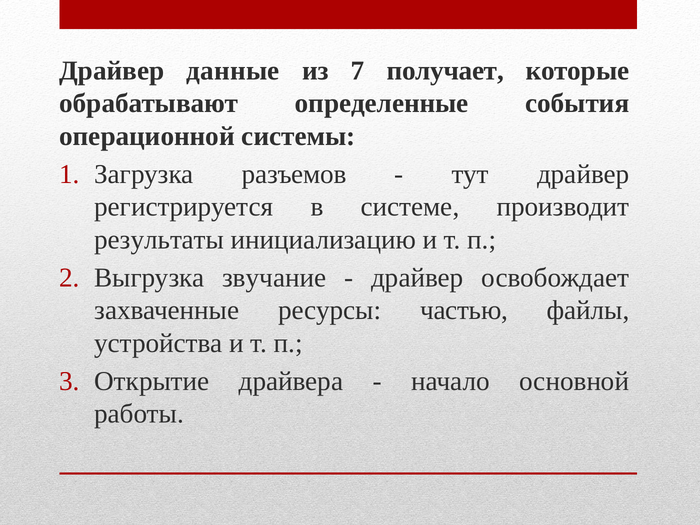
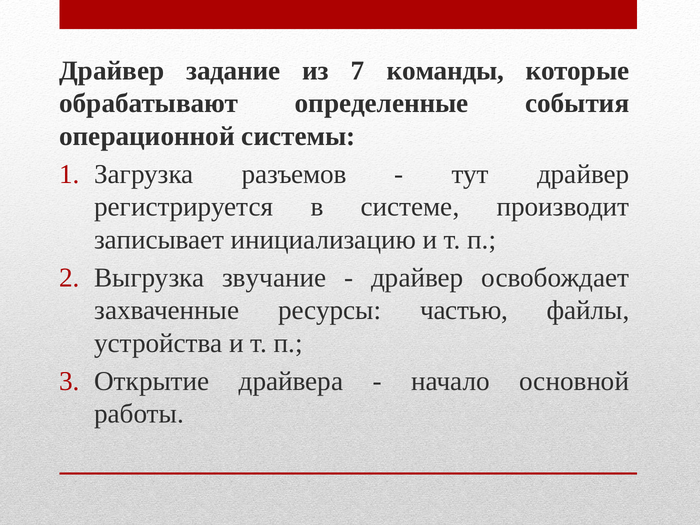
данные: данные -> задание (233, 71)
получает: получает -> команды (445, 71)
результаты: результаты -> записывает (159, 240)
